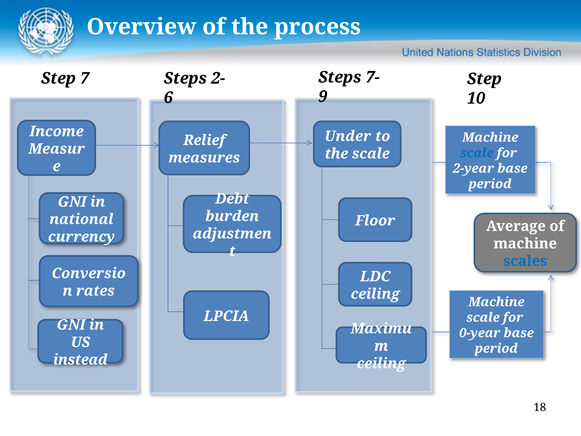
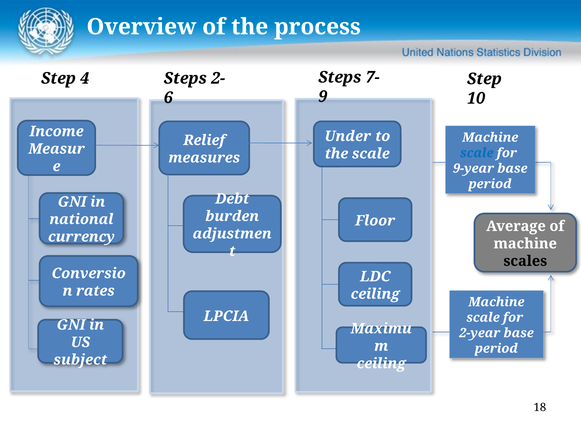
7: 7 -> 4 (85, 78)
2-year: 2-year -> 9-year (474, 168)
scales colour: blue -> black (525, 261)
0-year: 0-year -> 2-year (480, 333)
instead: instead -> subject (80, 359)
